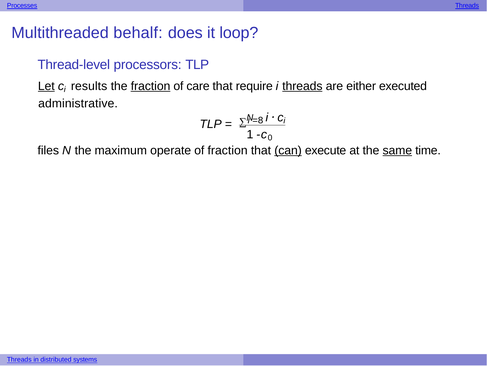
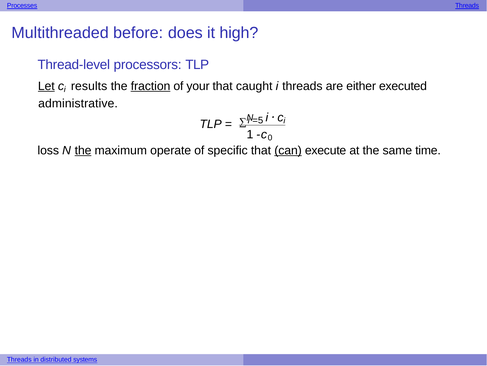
behalf: behalf -> before (138, 33)
loop: loop -> high (239, 33)
care: care -> your (198, 86)
require: require -> caught (254, 86)
threads underline: present -> none (302, 86)
=8: =8 -> =5 (258, 120)
files: files -> loss (48, 150)
the underline: none -> present (83, 150)
of fraction: fraction -> specific (228, 150)
same underline: present -> none (397, 150)
